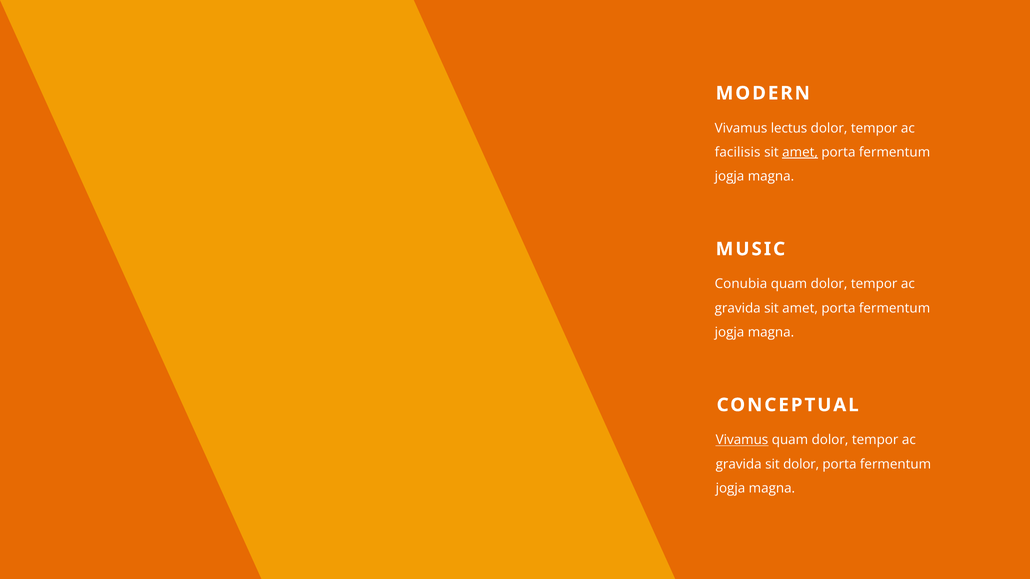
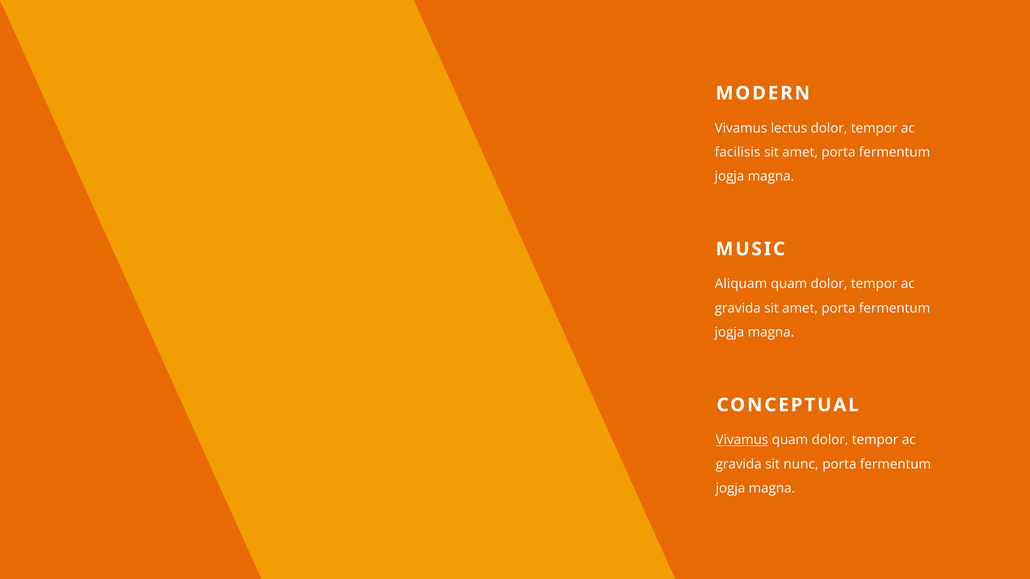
amet underline: present -> none (800, 152)
Conubia: Conubia -> Aliquam (741, 284)
sit dolor: dolor -> nunc (801, 464)
